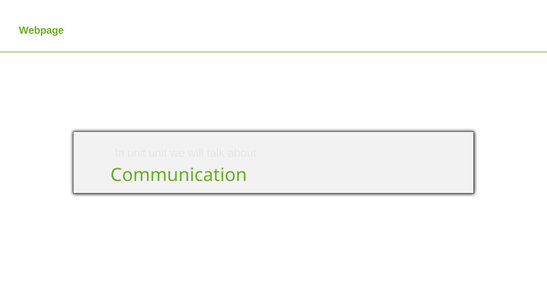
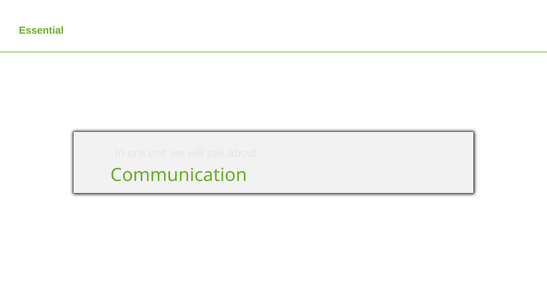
Webpage: Webpage -> Essential (41, 31)
